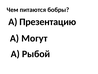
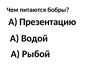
Могут: Могут -> Водой (34, 38)
